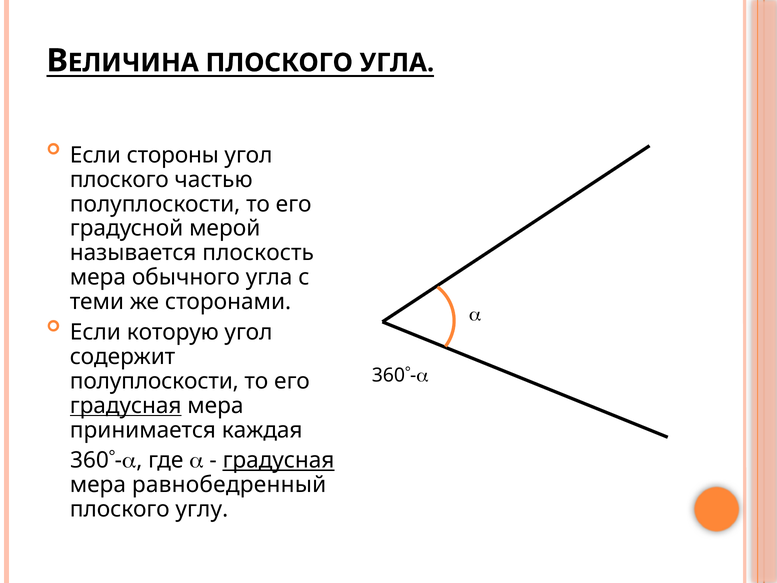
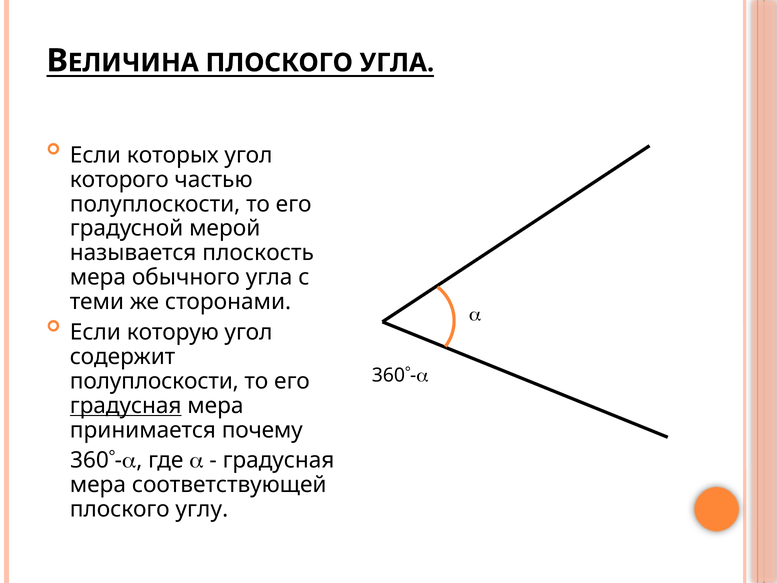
стороны: стороны -> которых (173, 155)
плоского: плоского -> которого (119, 179)
каждая: каждая -> почему (262, 430)
градусная underline: present -> none (278, 460)
равнобедренный: равнобедренный -> соответствующей (229, 485)
